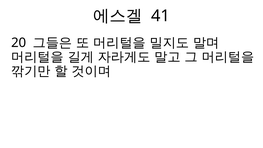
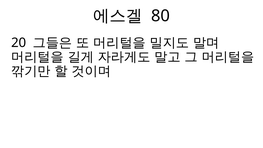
41: 41 -> 80 (161, 16)
